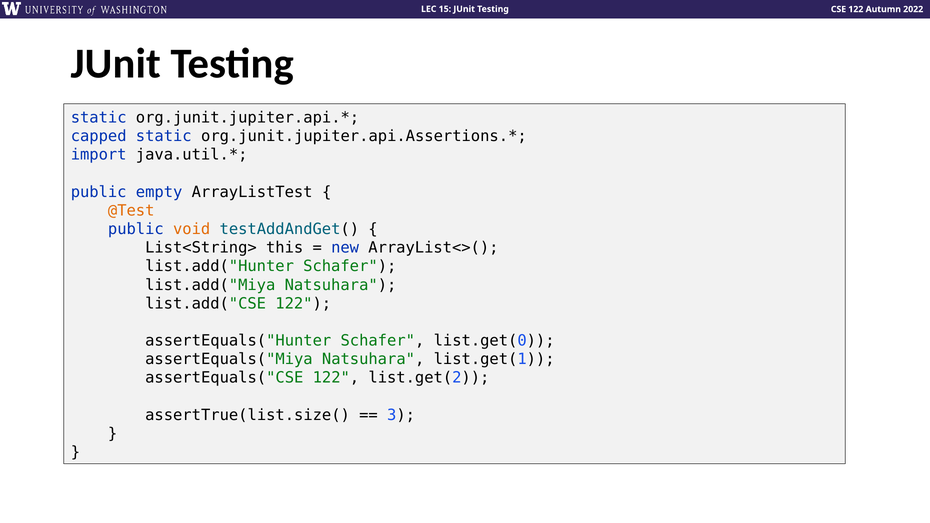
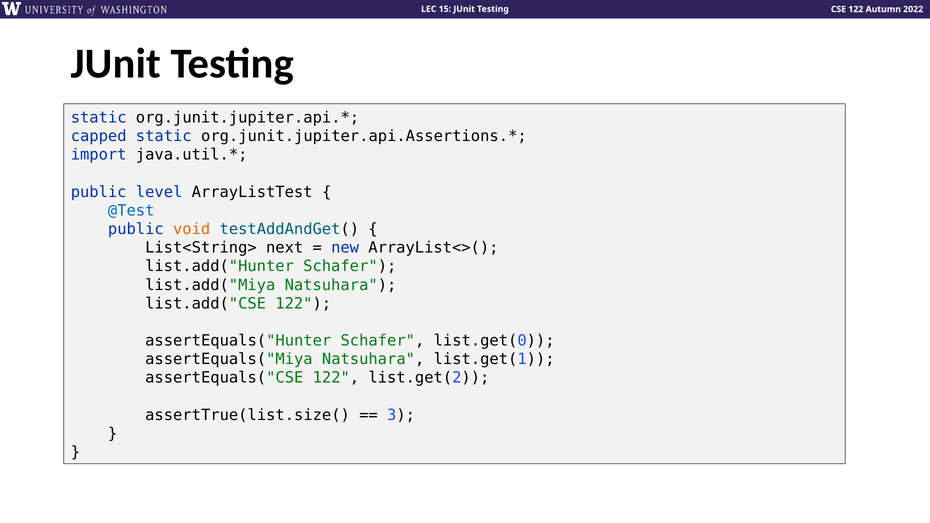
empty: empty -> level (159, 192)
@Test colour: orange -> blue (131, 211)
this: this -> next (285, 248)
